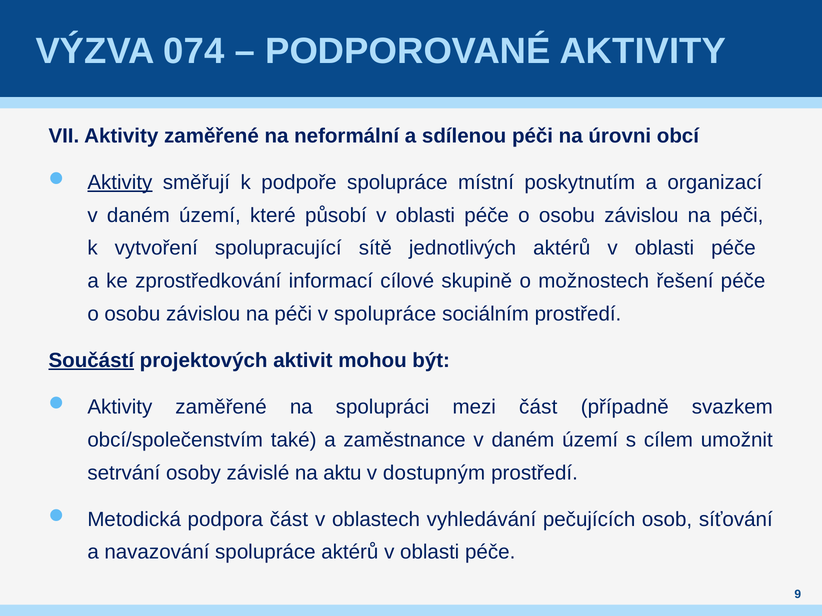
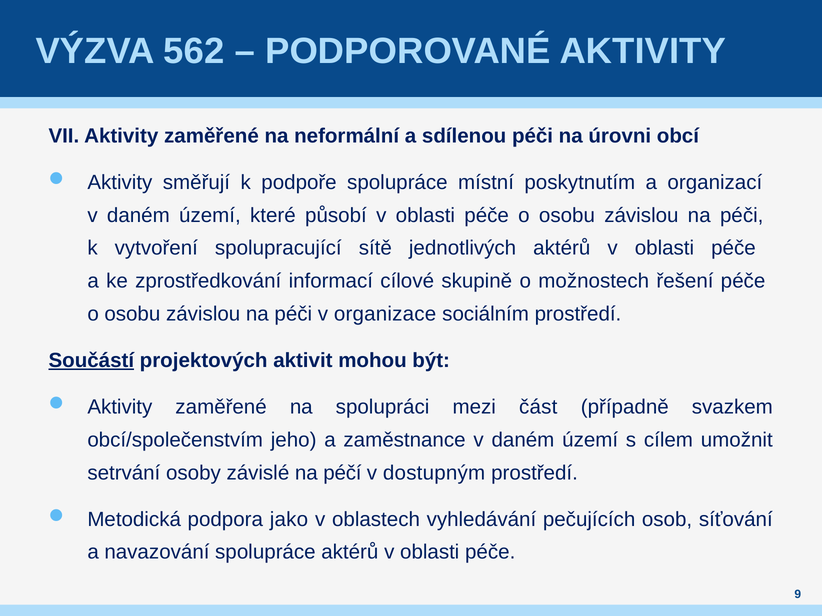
074: 074 -> 562 (194, 51)
Aktivity underline: present -> none (120, 183)
v spolupráce: spolupráce -> organizace (385, 314)
také: také -> jeho (294, 440)
aktu: aktu -> péčí (342, 473)
podpora část: část -> jako (289, 520)
